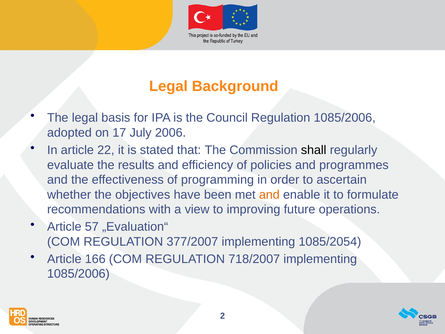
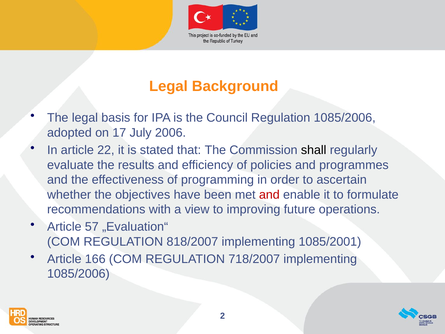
and colour: orange -> red (269, 194)
377/2007: 377/2007 -> 818/2007 (192, 241)
1085/2054: 1085/2054 -> 1085/2001 (330, 241)
